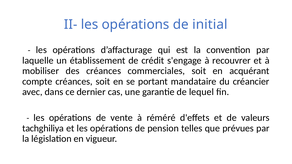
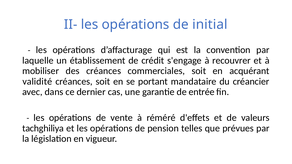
compte: compte -> validité (37, 82)
lequel: lequel -> entrée (202, 92)
